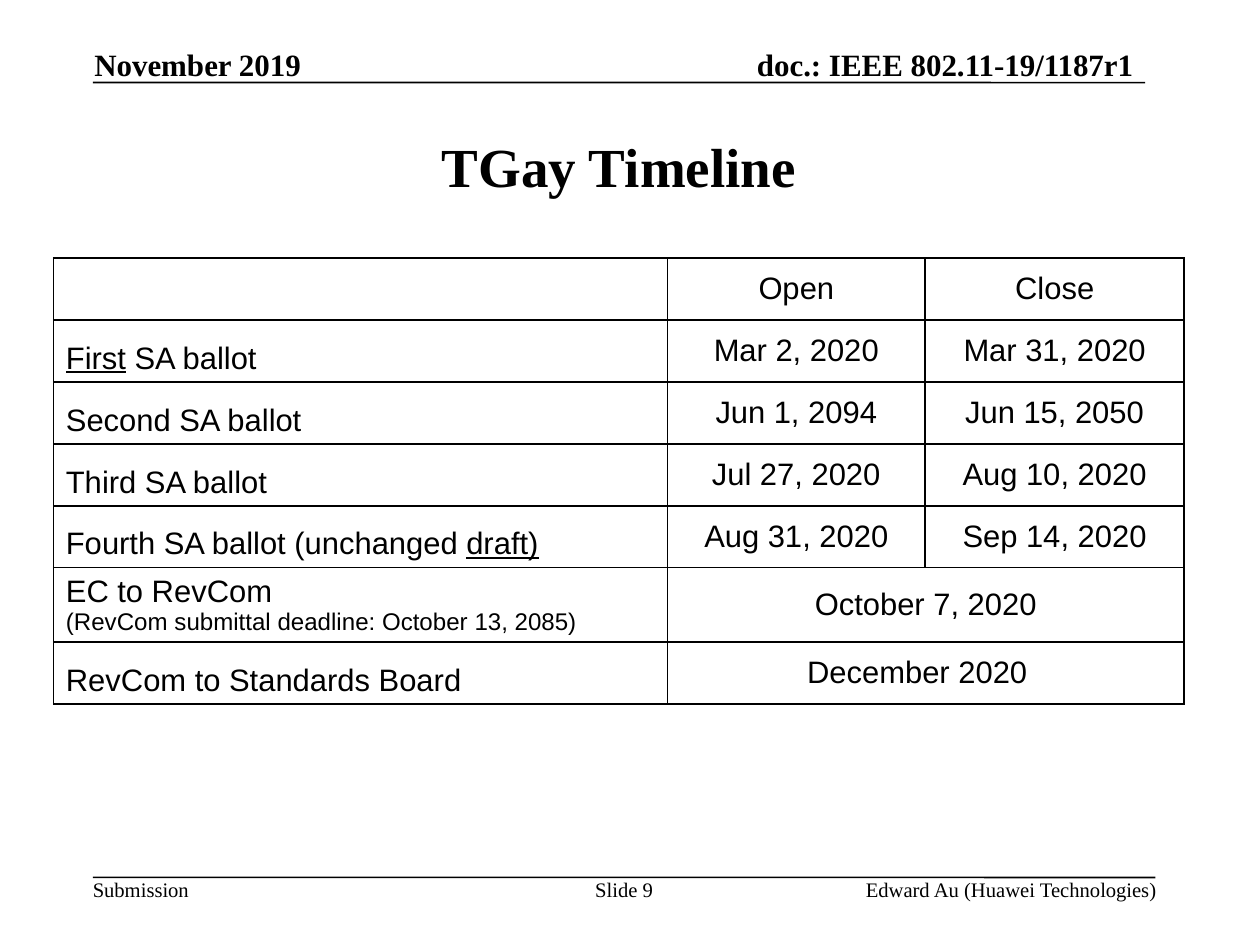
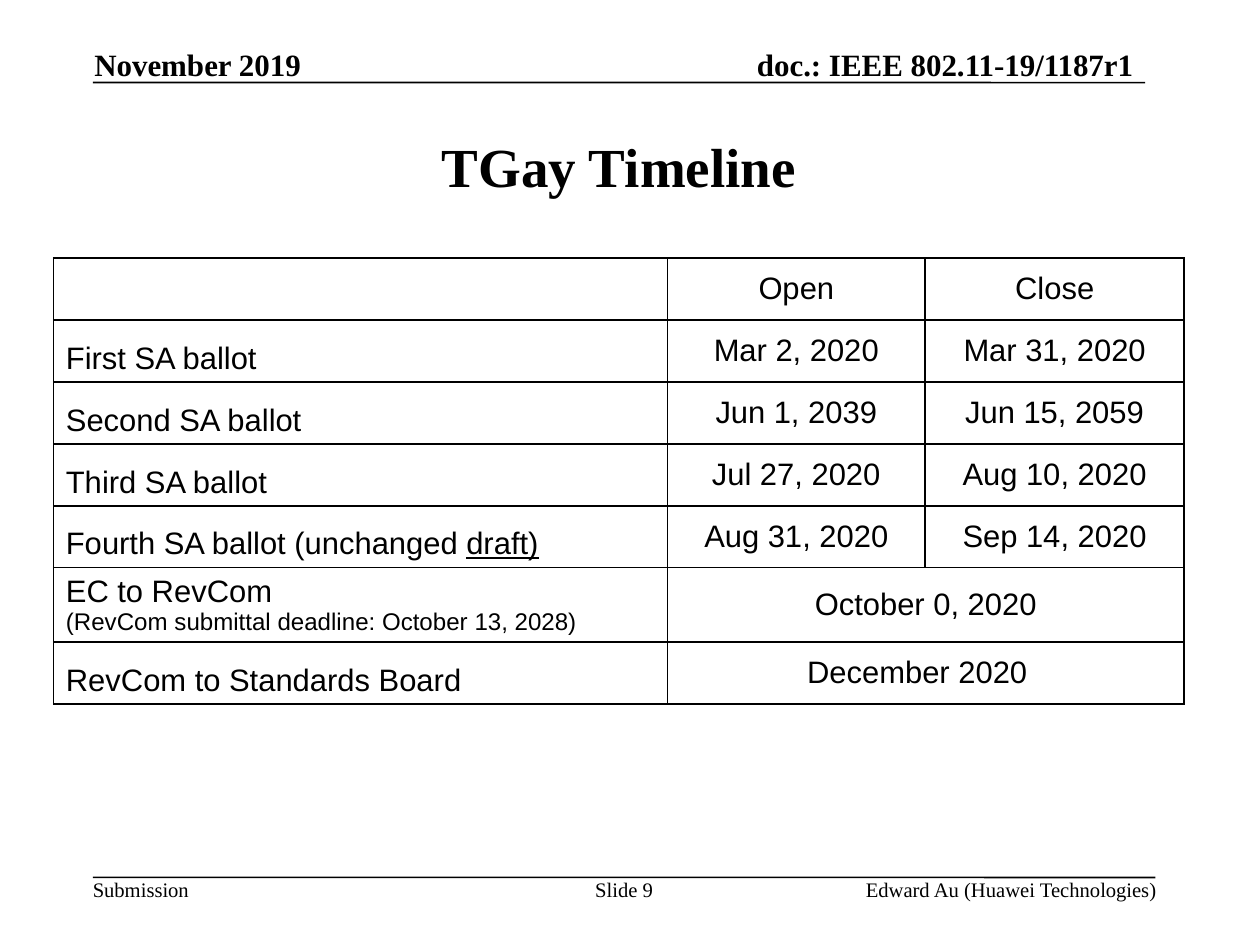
First underline: present -> none (96, 359)
2094: 2094 -> 2039 (843, 413)
2050: 2050 -> 2059 (1109, 413)
7: 7 -> 0 (946, 605)
2085: 2085 -> 2028 (545, 622)
